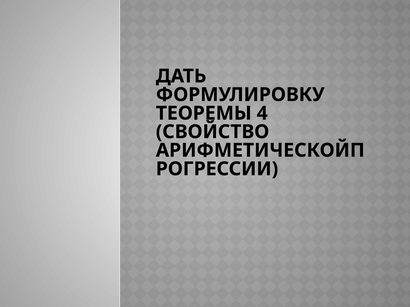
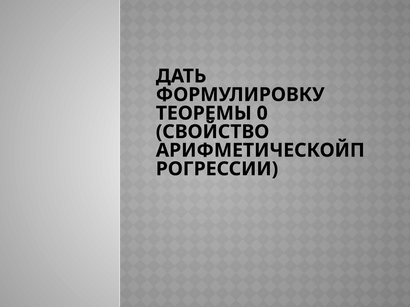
4: 4 -> 0 (262, 113)
